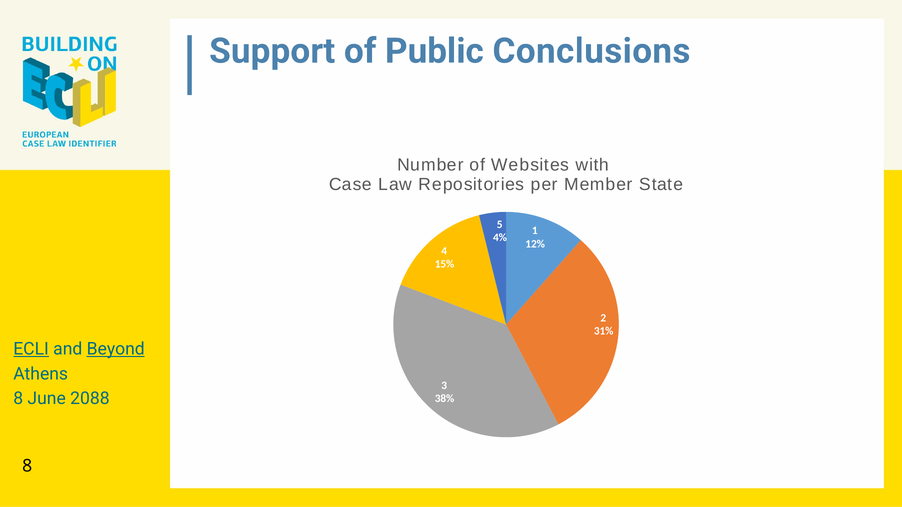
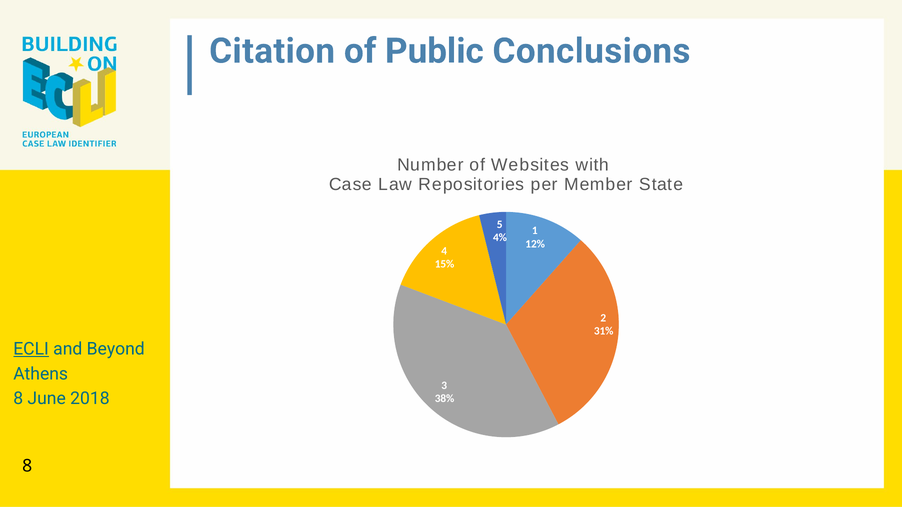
Support: Support -> Citation (272, 51)
Beyond underline: present -> none (116, 349)
2088: 2088 -> 2018 (90, 399)
